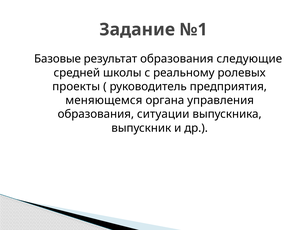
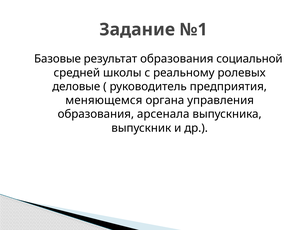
следующие: следующие -> социальной (249, 59)
проекты: проекты -> деловые (76, 87)
ситуации: ситуации -> арсенала (163, 114)
